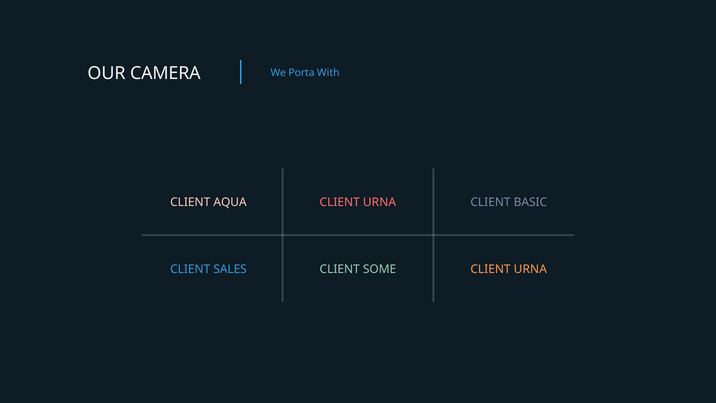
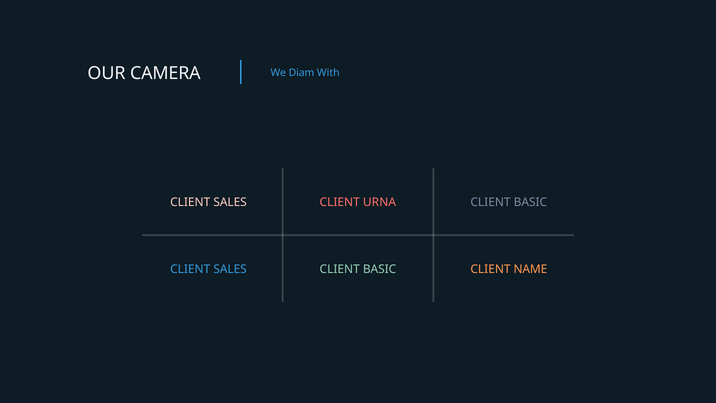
Porta: Porta -> Diam (302, 73)
AQUA: AQUA -> SALES (230, 202)
SOME: SOME -> BASIC (380, 269)
URNA: URNA -> NAME (530, 269)
